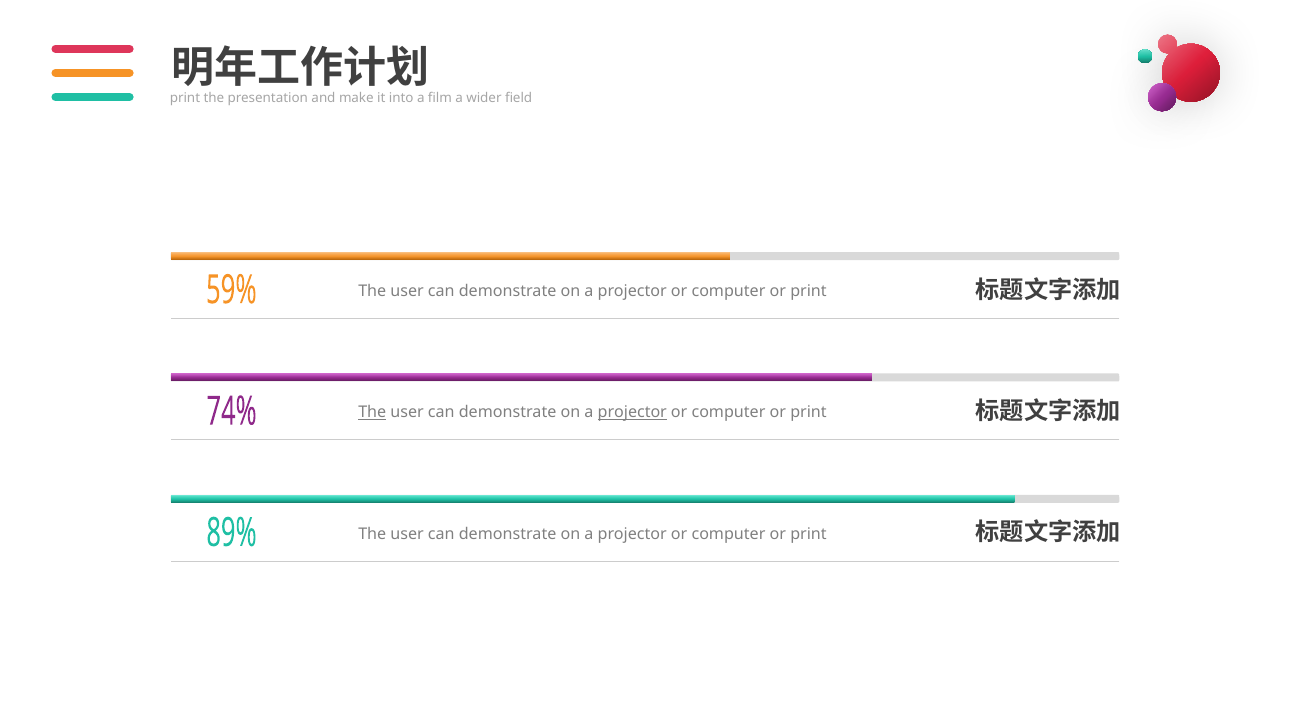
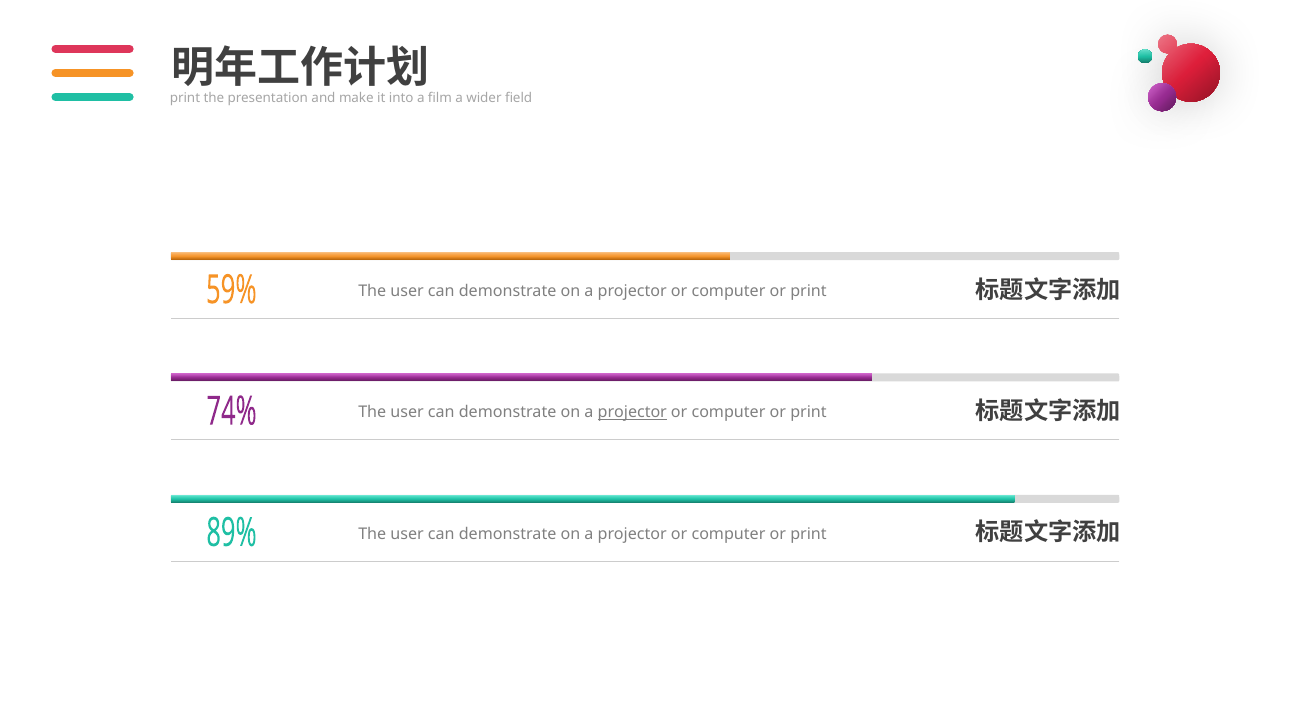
The underline: present -> none (372, 412)
